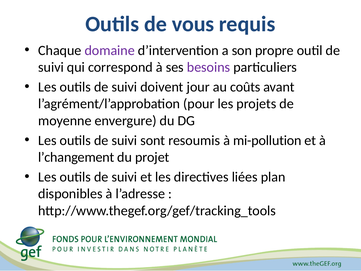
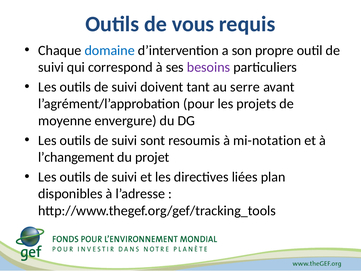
domaine colour: purple -> blue (110, 50)
jour: jour -> tant (198, 87)
coûts: coûts -> serre (245, 87)
mi-pollution: mi-pollution -> mi-notation (267, 140)
